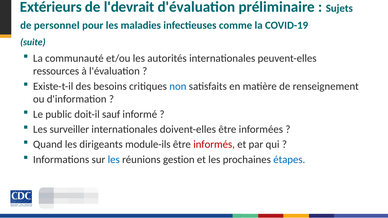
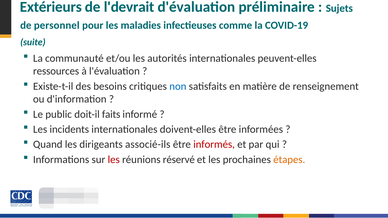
sauf: sauf -> faits (111, 114)
surveiller: surveiller -> incidents (69, 129)
module-ils: module-ils -> associé-ils (148, 145)
les colour: blue -> red (114, 160)
gestion: gestion -> réservé (179, 160)
étapes colour: blue -> orange (289, 160)
